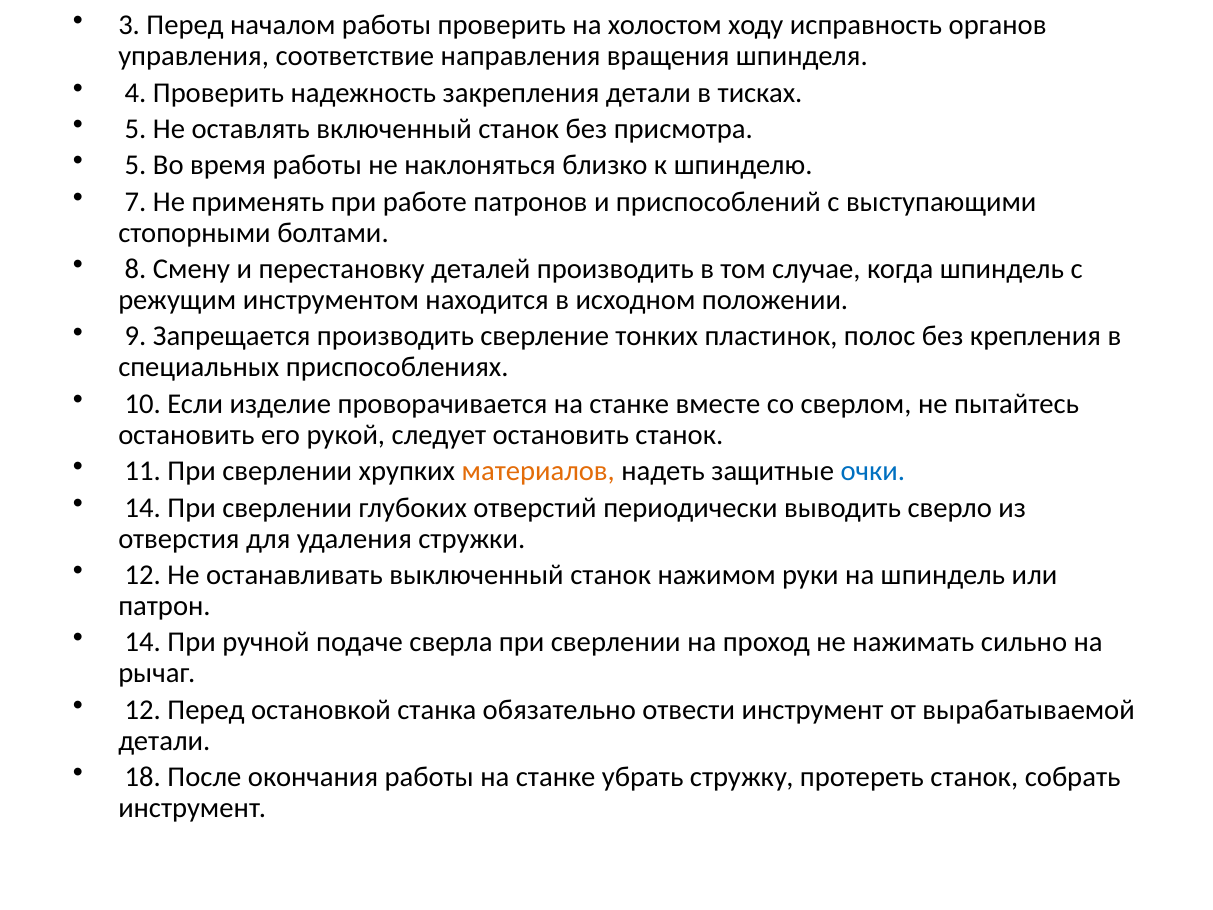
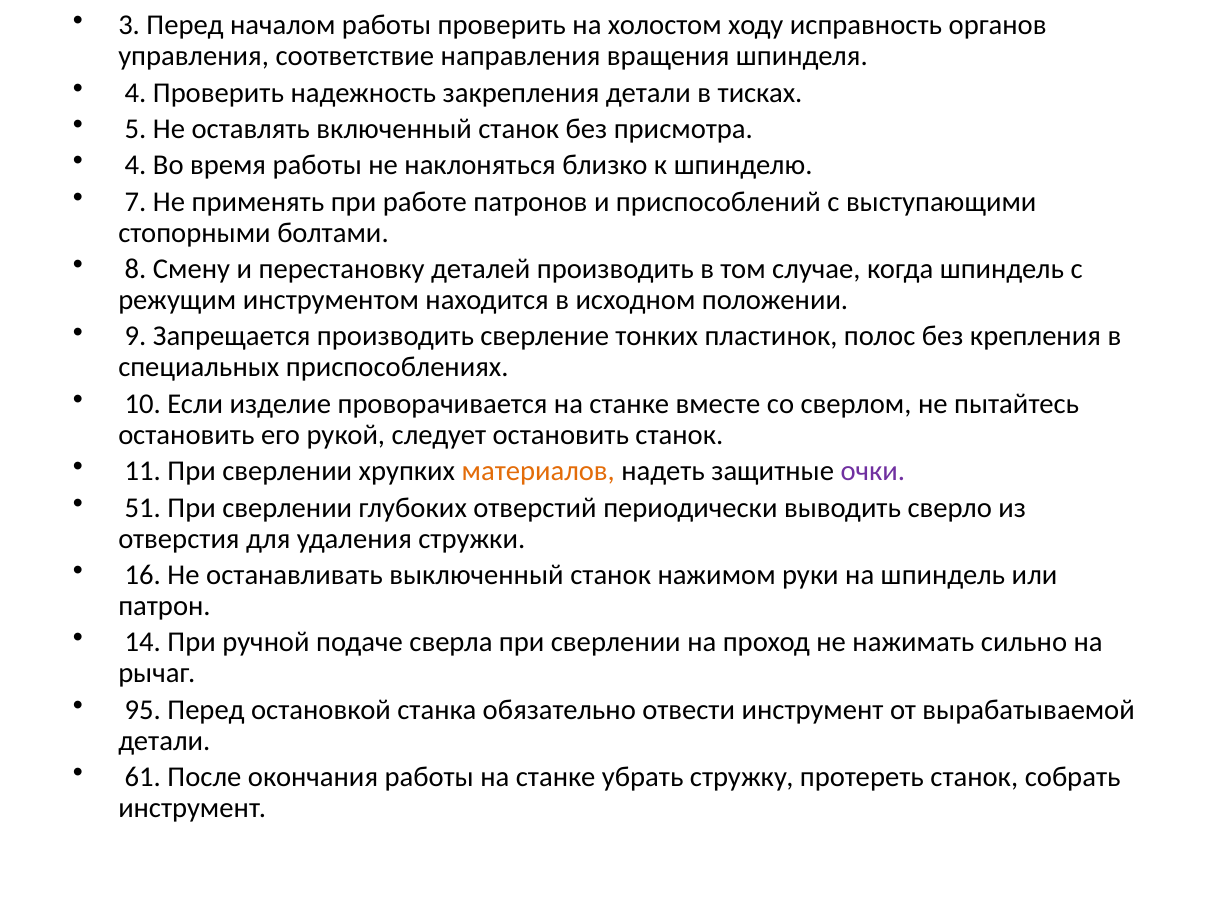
5: 5 -> 4 (136, 165)
очки colour: blue -> purple (873, 471)
14: 14 -> 51 (143, 508)
12: 12 -> 16 (143, 575)
12: 12 -> 95 (143, 710)
18: 18 -> 61 (143, 777)
